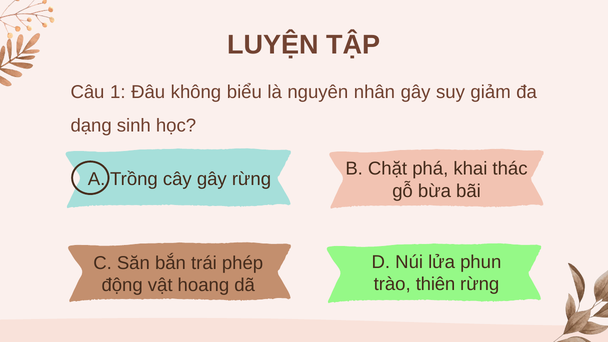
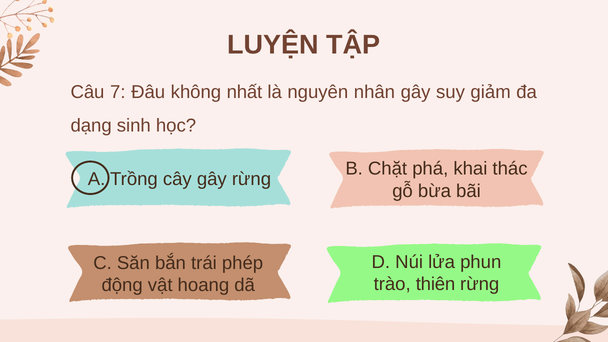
1: 1 -> 7 (118, 92)
biểu: biểu -> nhất (244, 92)
